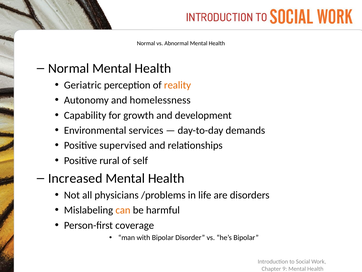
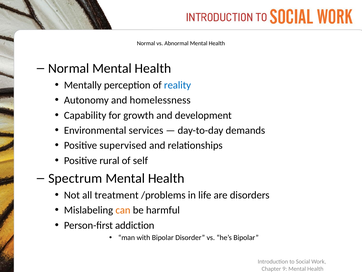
Geriatric: Geriatric -> Mentally (83, 85)
reality colour: orange -> blue (177, 85)
Increased: Increased -> Spectrum (75, 178)
physicians: physicians -> treatment (117, 195)
coverage: coverage -> addiction (135, 225)
